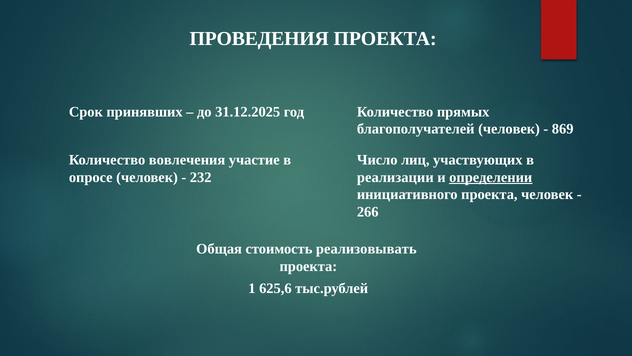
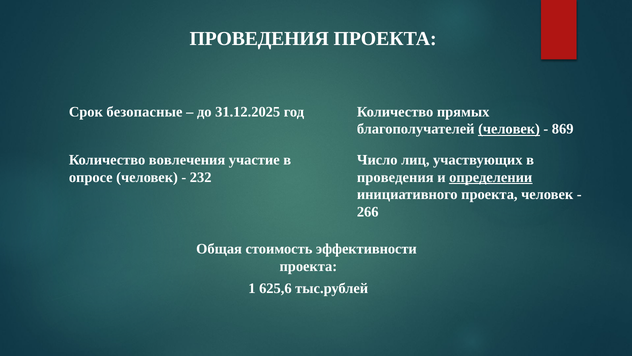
принявших: принявших -> безопасные (144, 112)
человек underline: none -> present (509, 129)
реализации: реализации -> проведения (395, 177)
реализовывать: реализовывать -> эффективности (366, 249)
